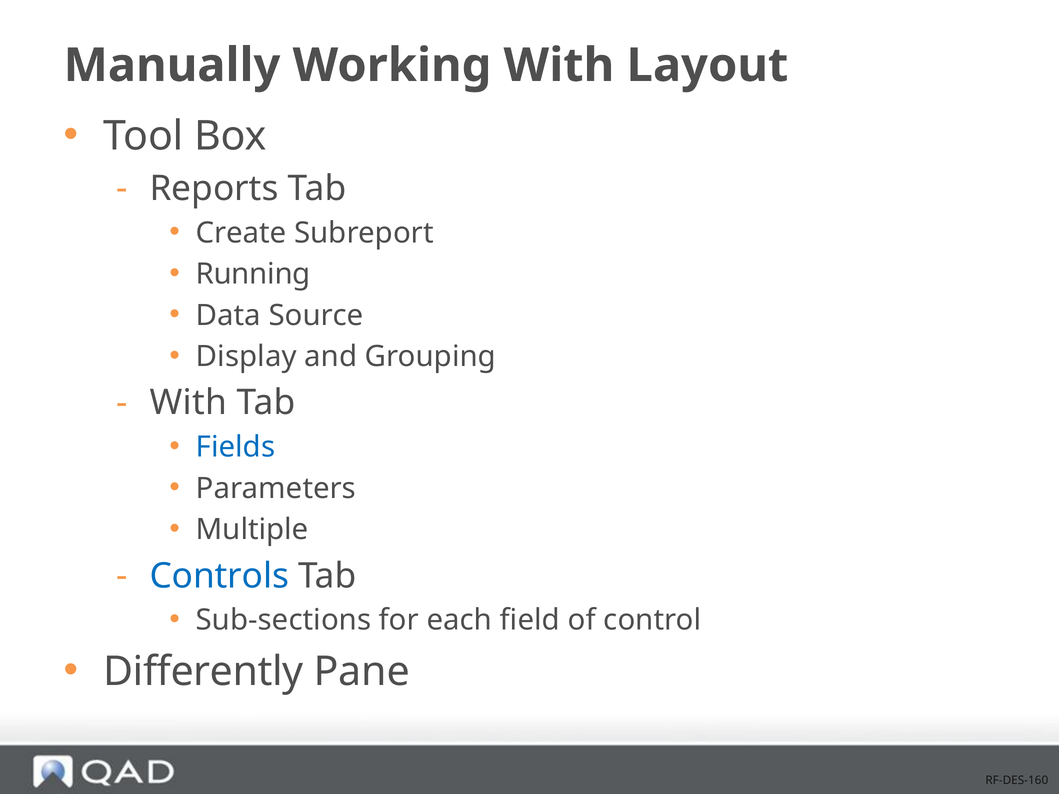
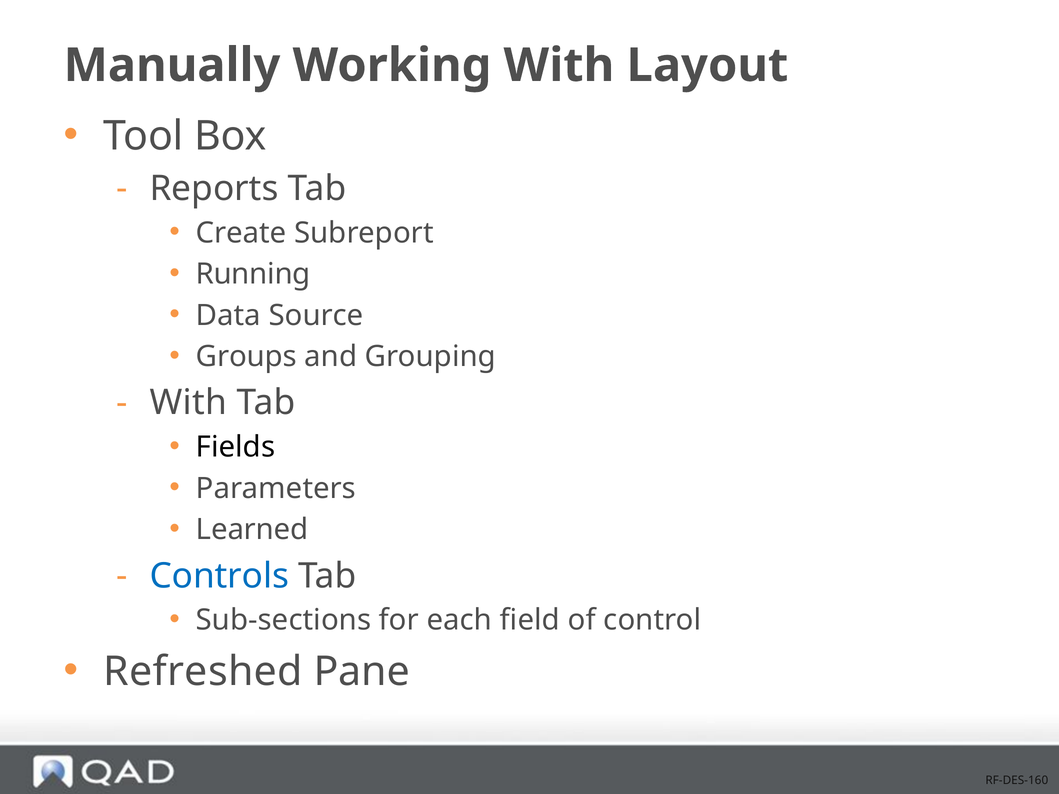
Display: Display -> Groups (246, 357)
Fields colour: blue -> black (236, 447)
Multiple: Multiple -> Learned (252, 530)
Differently: Differently -> Refreshed (203, 672)
